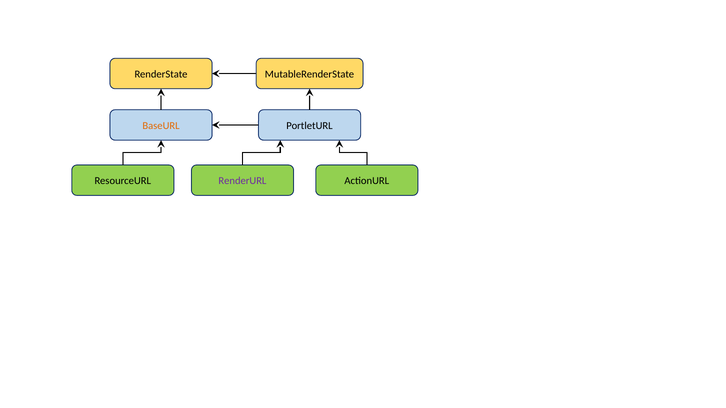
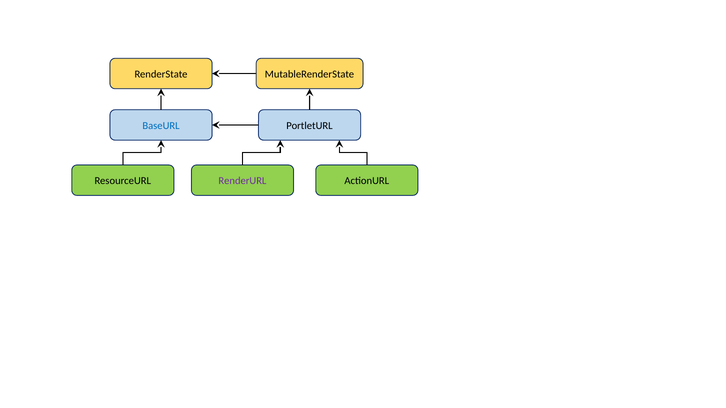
BaseURL colour: orange -> blue (161, 126)
